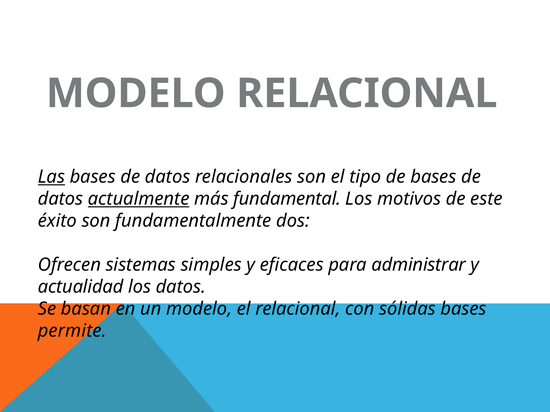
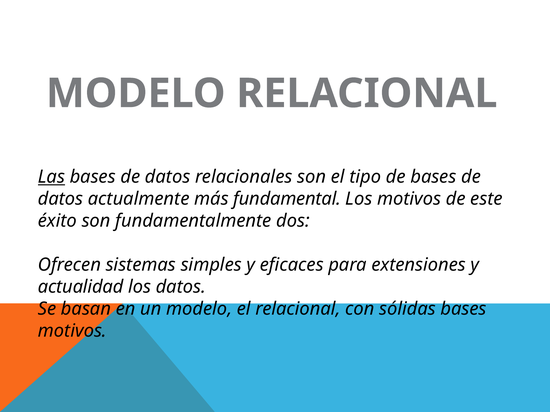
actualmente underline: present -> none (139, 199)
administrar: administrar -> extensiones (419, 265)
permite: permite -> motivos (72, 331)
